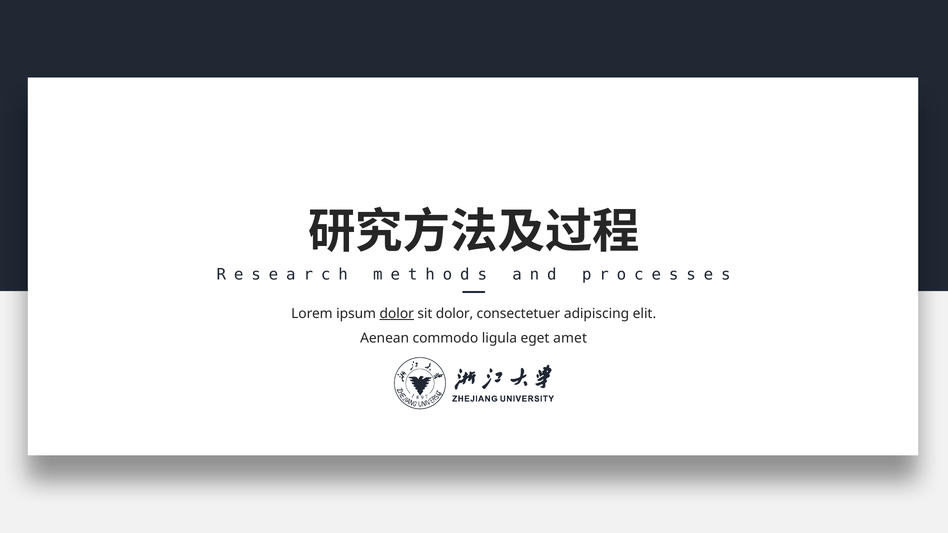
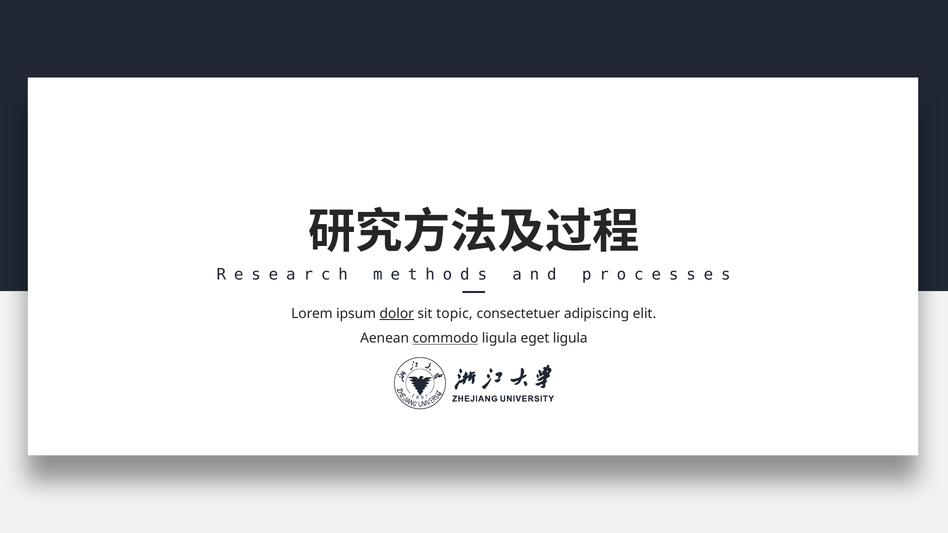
sit dolor: dolor -> topic (454, 314)
commodo underline: none -> present (445, 339)
eget amet: amet -> ligula (570, 339)
